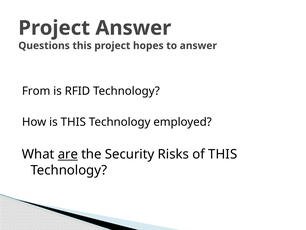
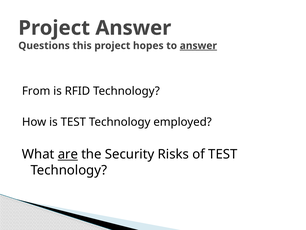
answer underline: none -> present (198, 46)
is THIS: THIS -> TEST (73, 122)
of THIS: THIS -> TEST (223, 154)
